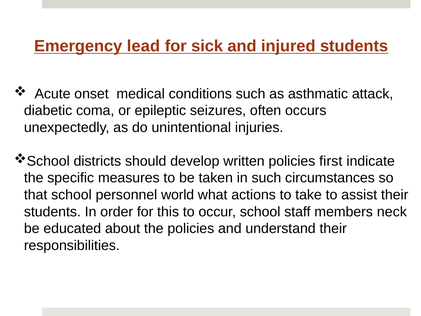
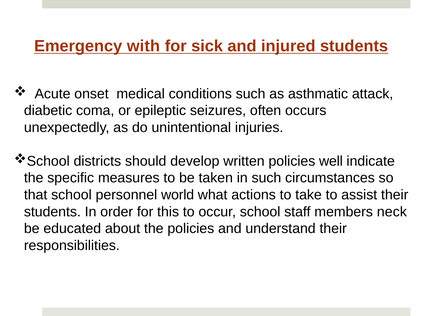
lead: lead -> with (143, 46)
first: first -> well (331, 161)
